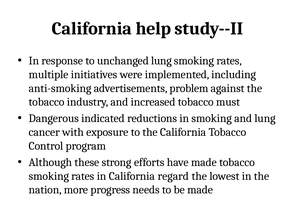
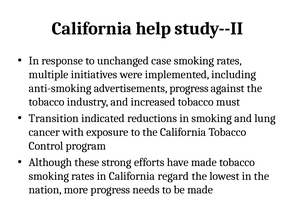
unchanged lung: lung -> case (161, 61)
advertisements problem: problem -> progress (189, 88)
Dangerous: Dangerous -> Transition (54, 119)
